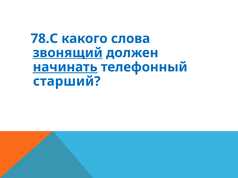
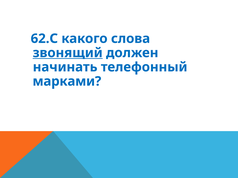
78.С: 78.С -> 62.С (44, 39)
начинать underline: present -> none (65, 67)
старший: старший -> марками (67, 82)
